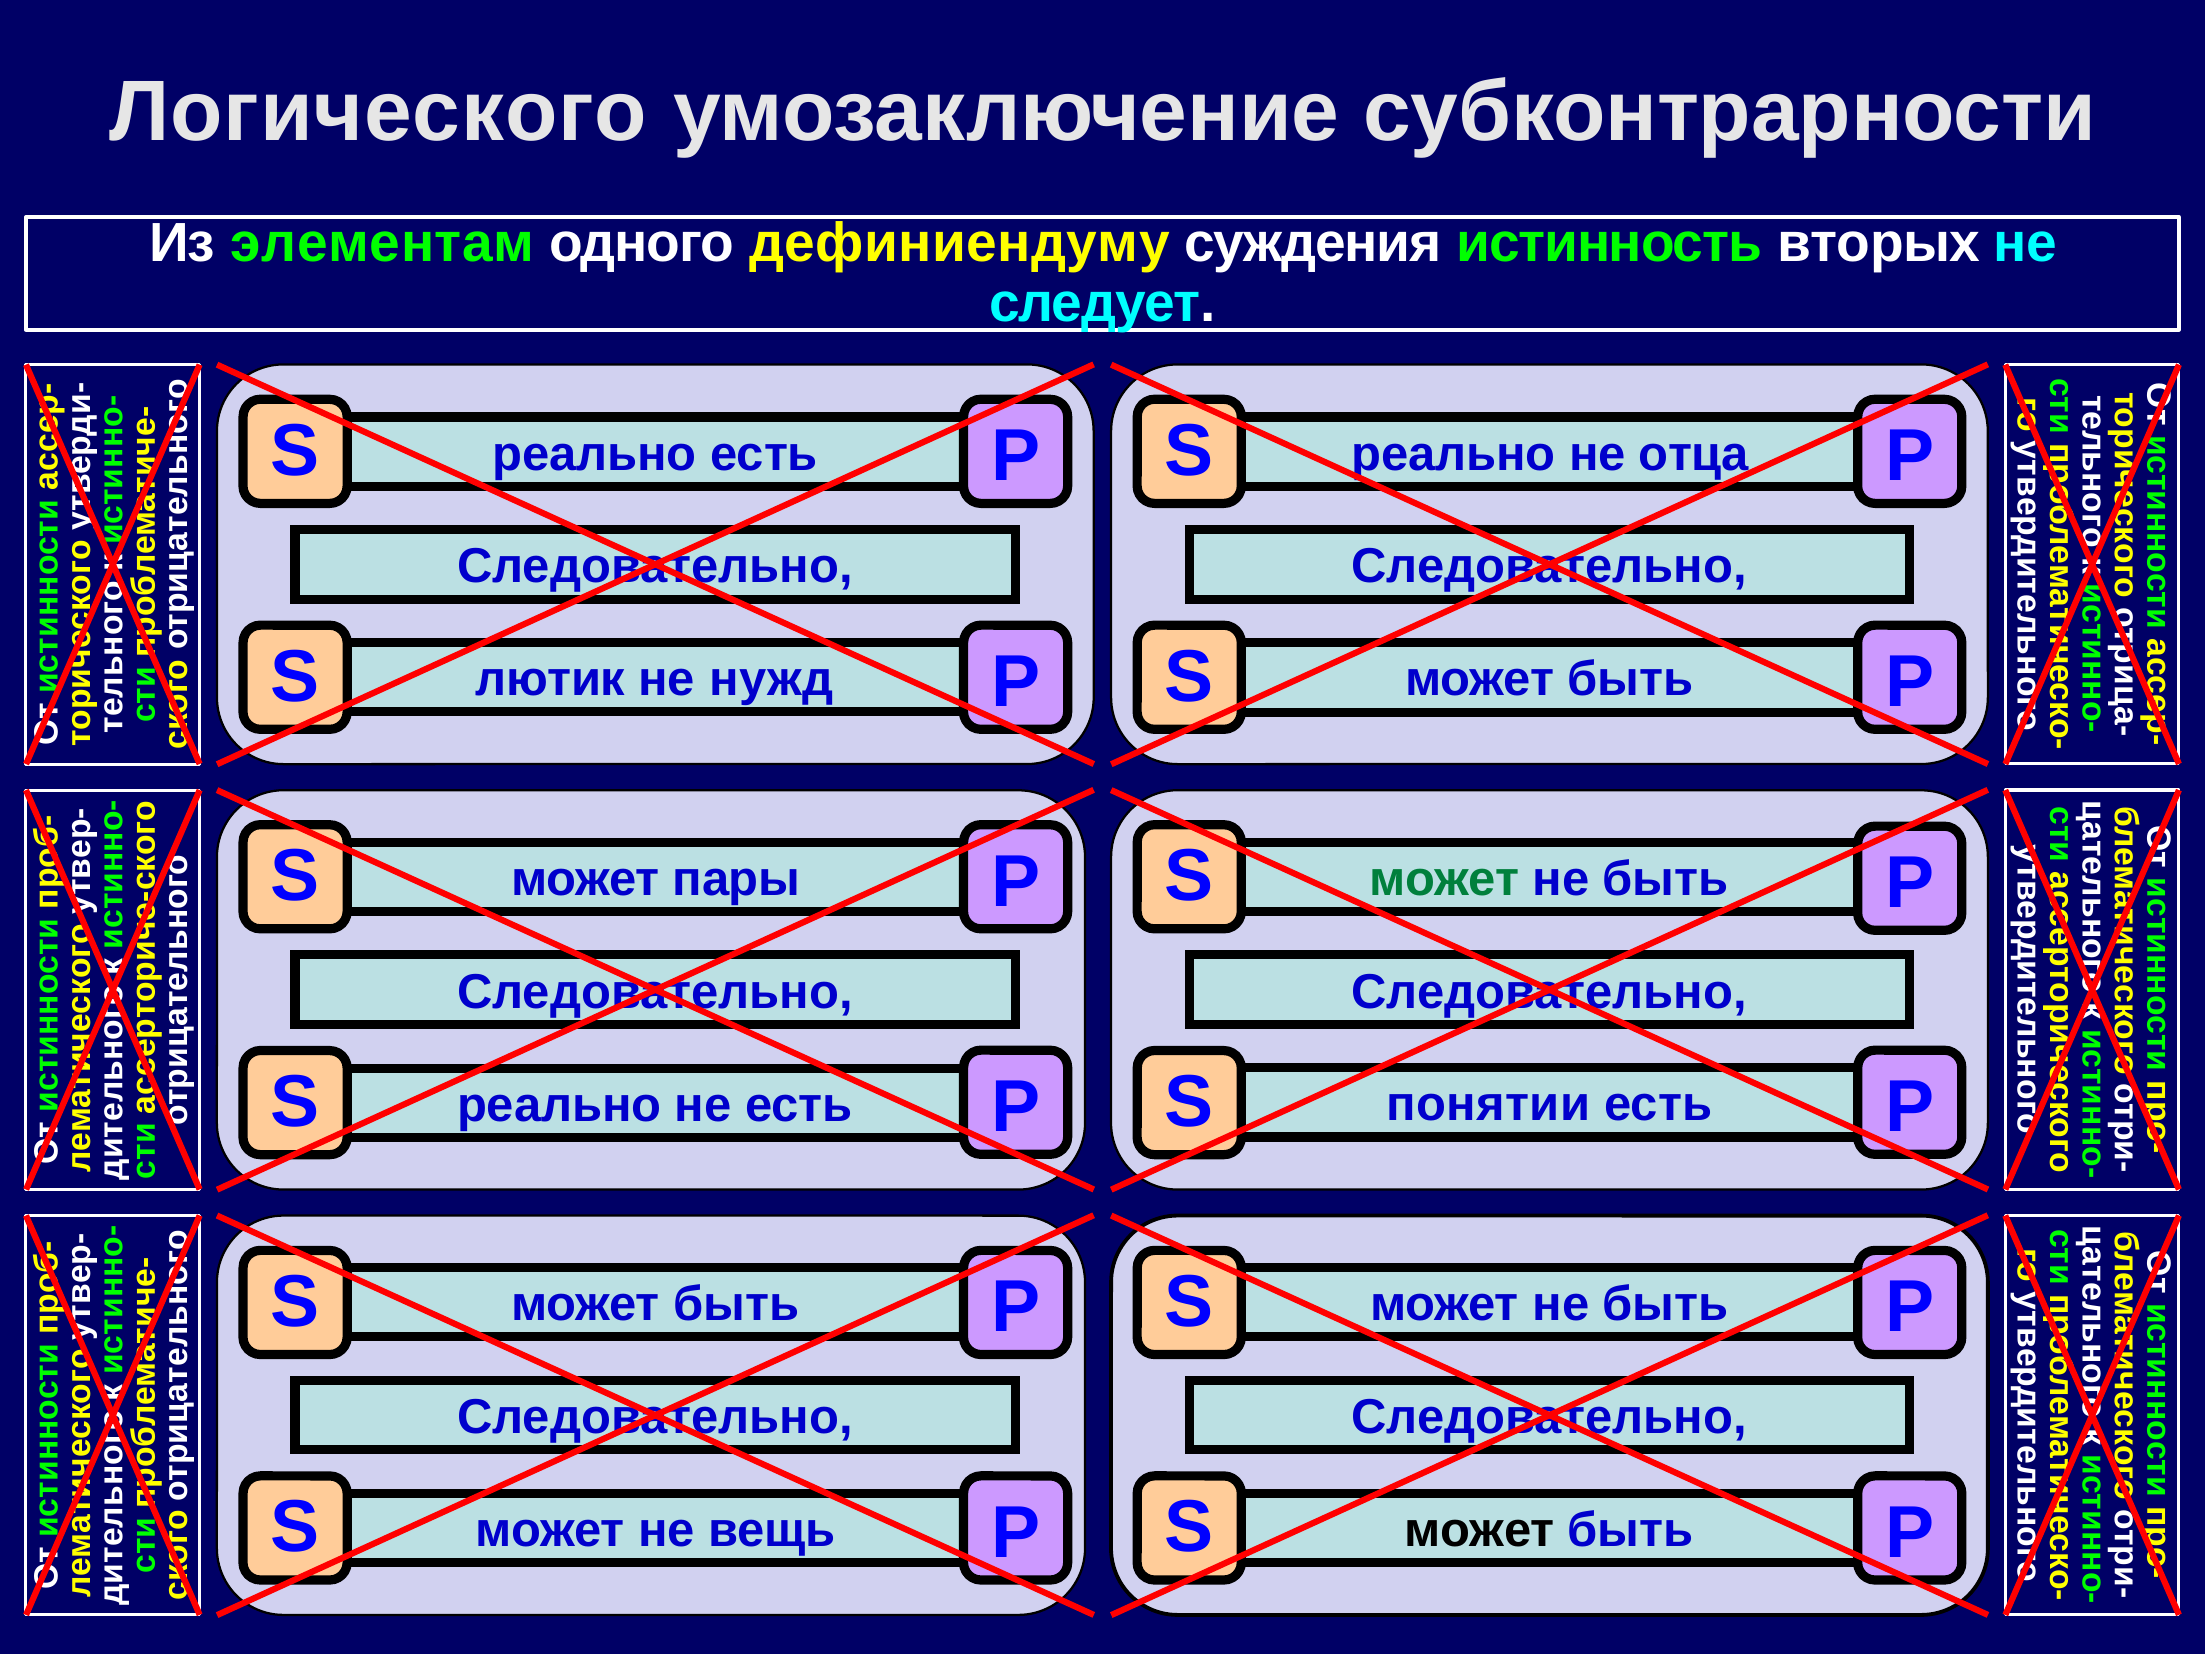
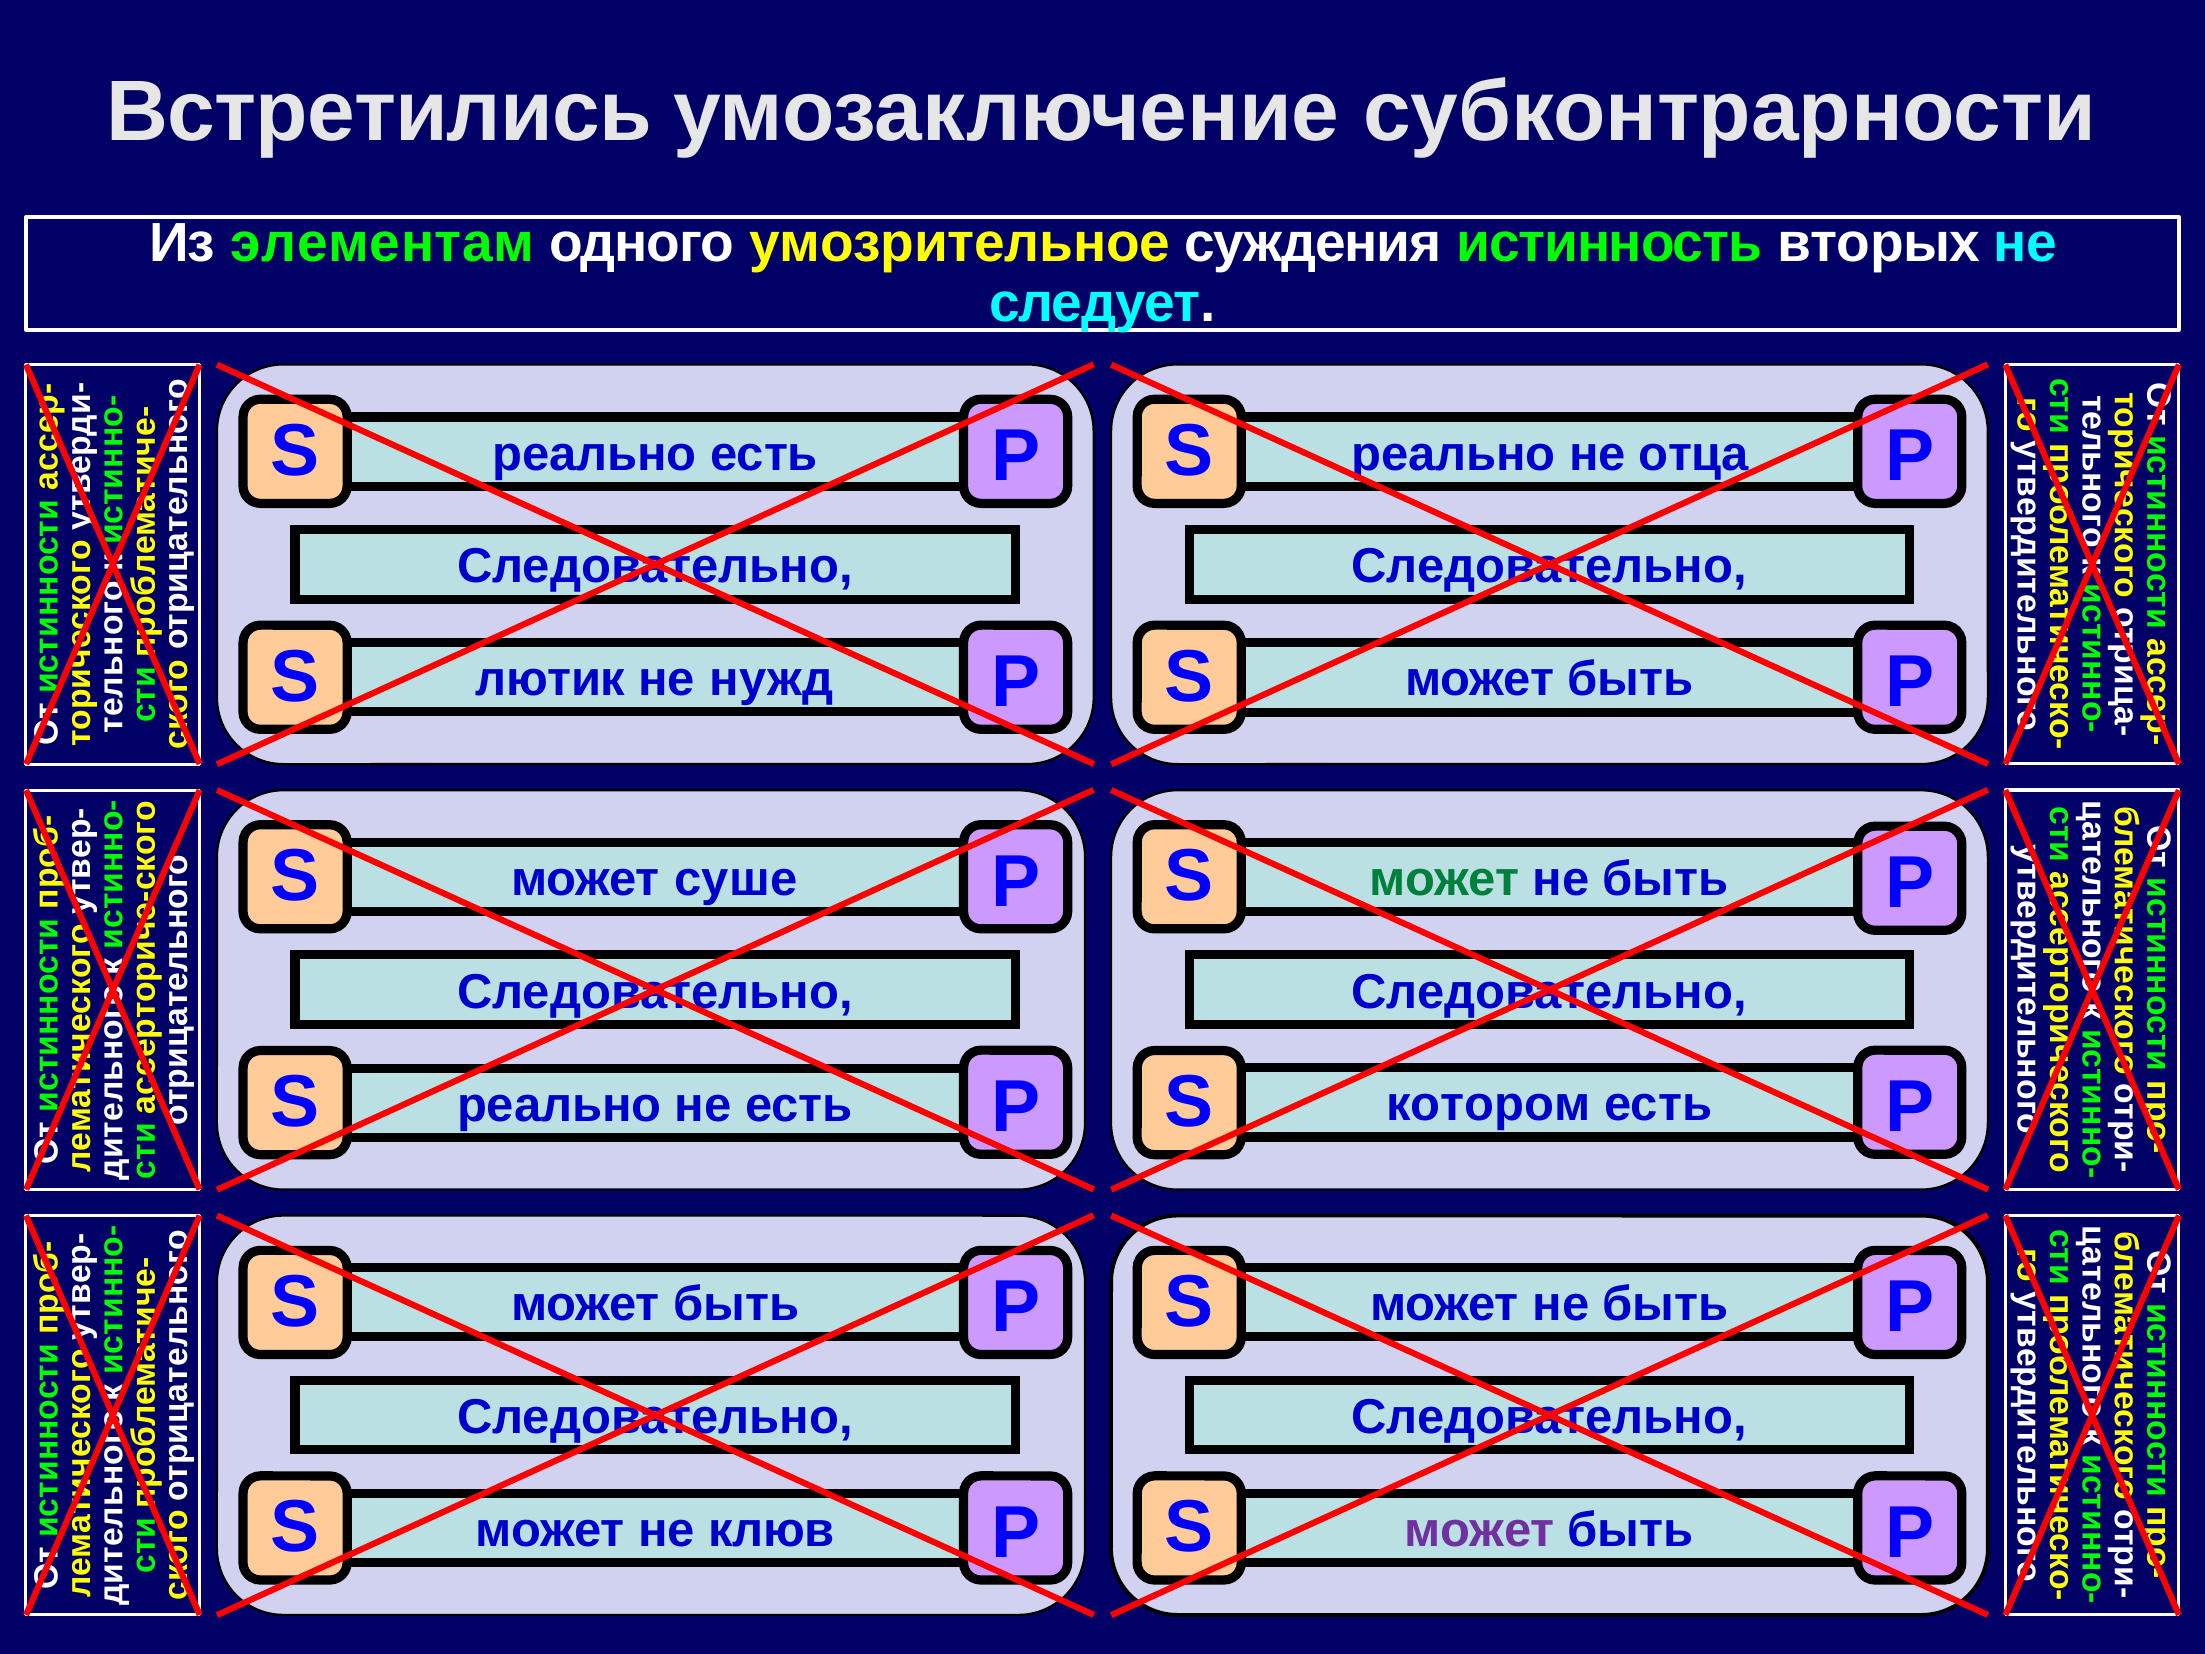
Логического: Логического -> Встретились (379, 112)
дефиниендуму: дефиниендуму -> умозрительное (960, 243)
пары: пары -> суше (736, 879)
понятии: понятии -> котором (1489, 1105)
вещь: вещь -> клюв (772, 1530)
может colour: black -> purple (1480, 1530)
